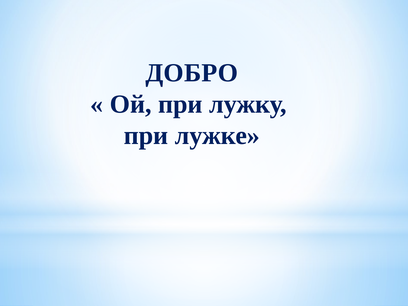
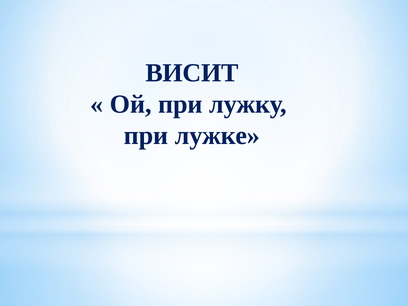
ДОБРО: ДОБРО -> ВИСИТ (192, 73)
